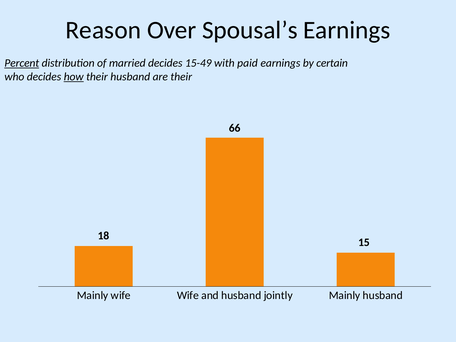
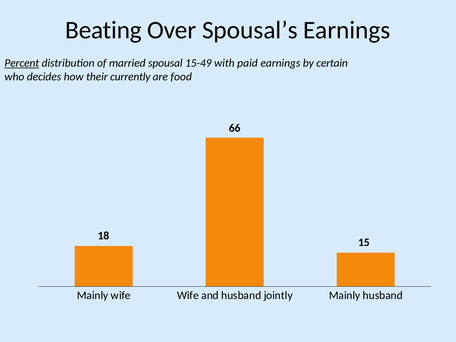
Reason: Reason -> Beating (103, 30)
married decides: decides -> spousal (165, 63)
how underline: present -> none (74, 77)
their husband: husband -> currently (130, 77)
are their: their -> food (181, 77)
